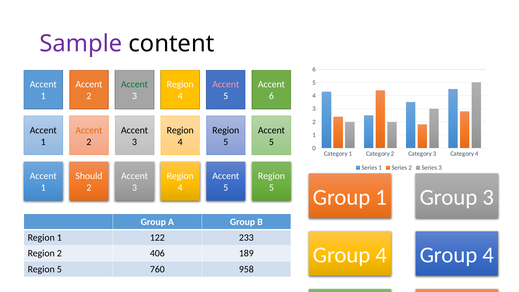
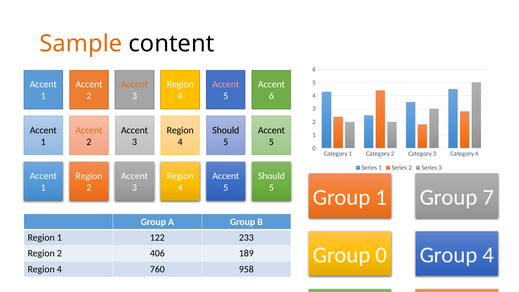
Sample colour: purple -> orange (81, 44)
Accent colour: green -> orange (135, 84)
Region: Region -> Should (226, 130)
Should: Should -> Region (89, 176)
Region: Region -> Should (271, 176)
Group 3: 3 -> 7 (488, 197)
4: 4 -> 0 (381, 255)
5: 5 -> 4 (59, 269)
